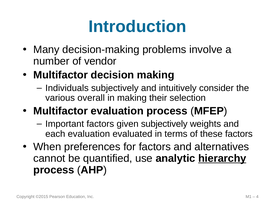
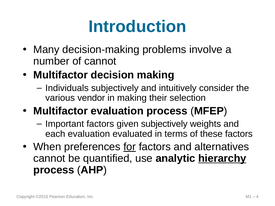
of vendor: vendor -> cannot (100, 61)
overall: overall -> vendor (91, 98)
for underline: none -> present (130, 147)
